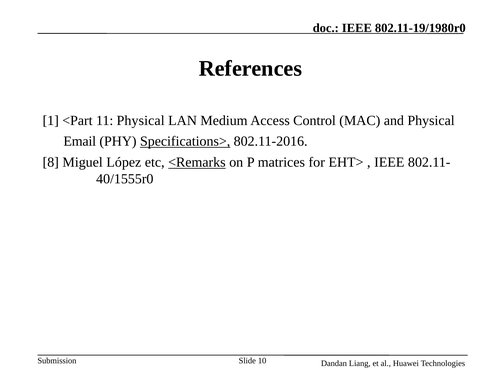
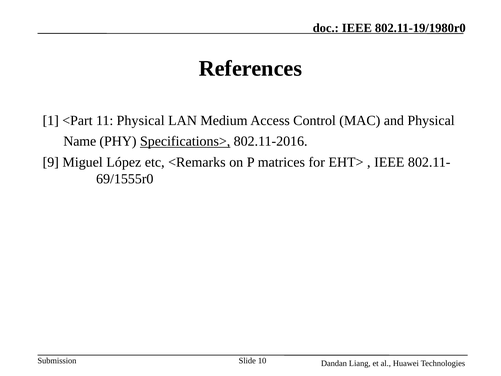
Email: Email -> Name (80, 141)
8: 8 -> 9 (51, 162)
<Remarks underline: present -> none (197, 162)
40/1555r0: 40/1555r0 -> 69/1555r0 (125, 179)
